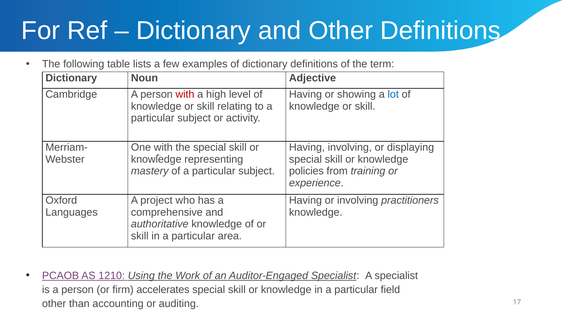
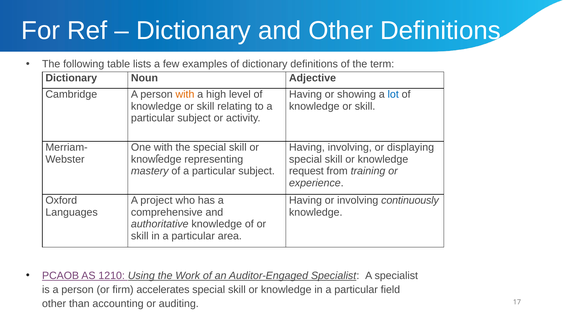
with colour: red -> orange (185, 95)
policies: policies -> request (306, 171)
practitioners: practitioners -> continuously (410, 201)
